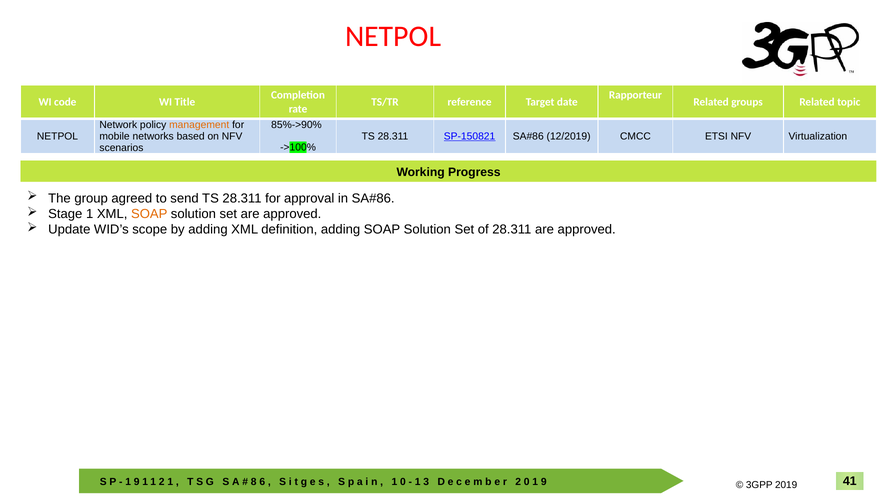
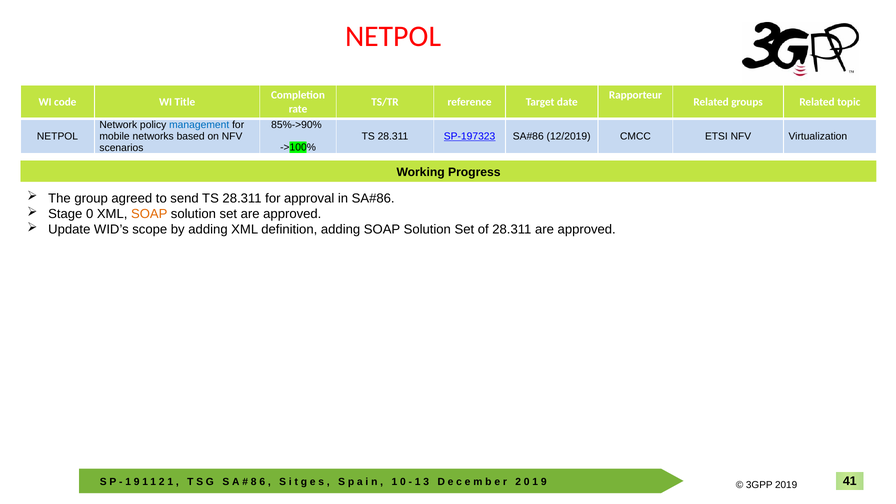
management colour: orange -> blue (199, 125)
SP-150821: SP-150821 -> SP-197323 (470, 136)
Stage 1: 1 -> 0 (90, 214)
